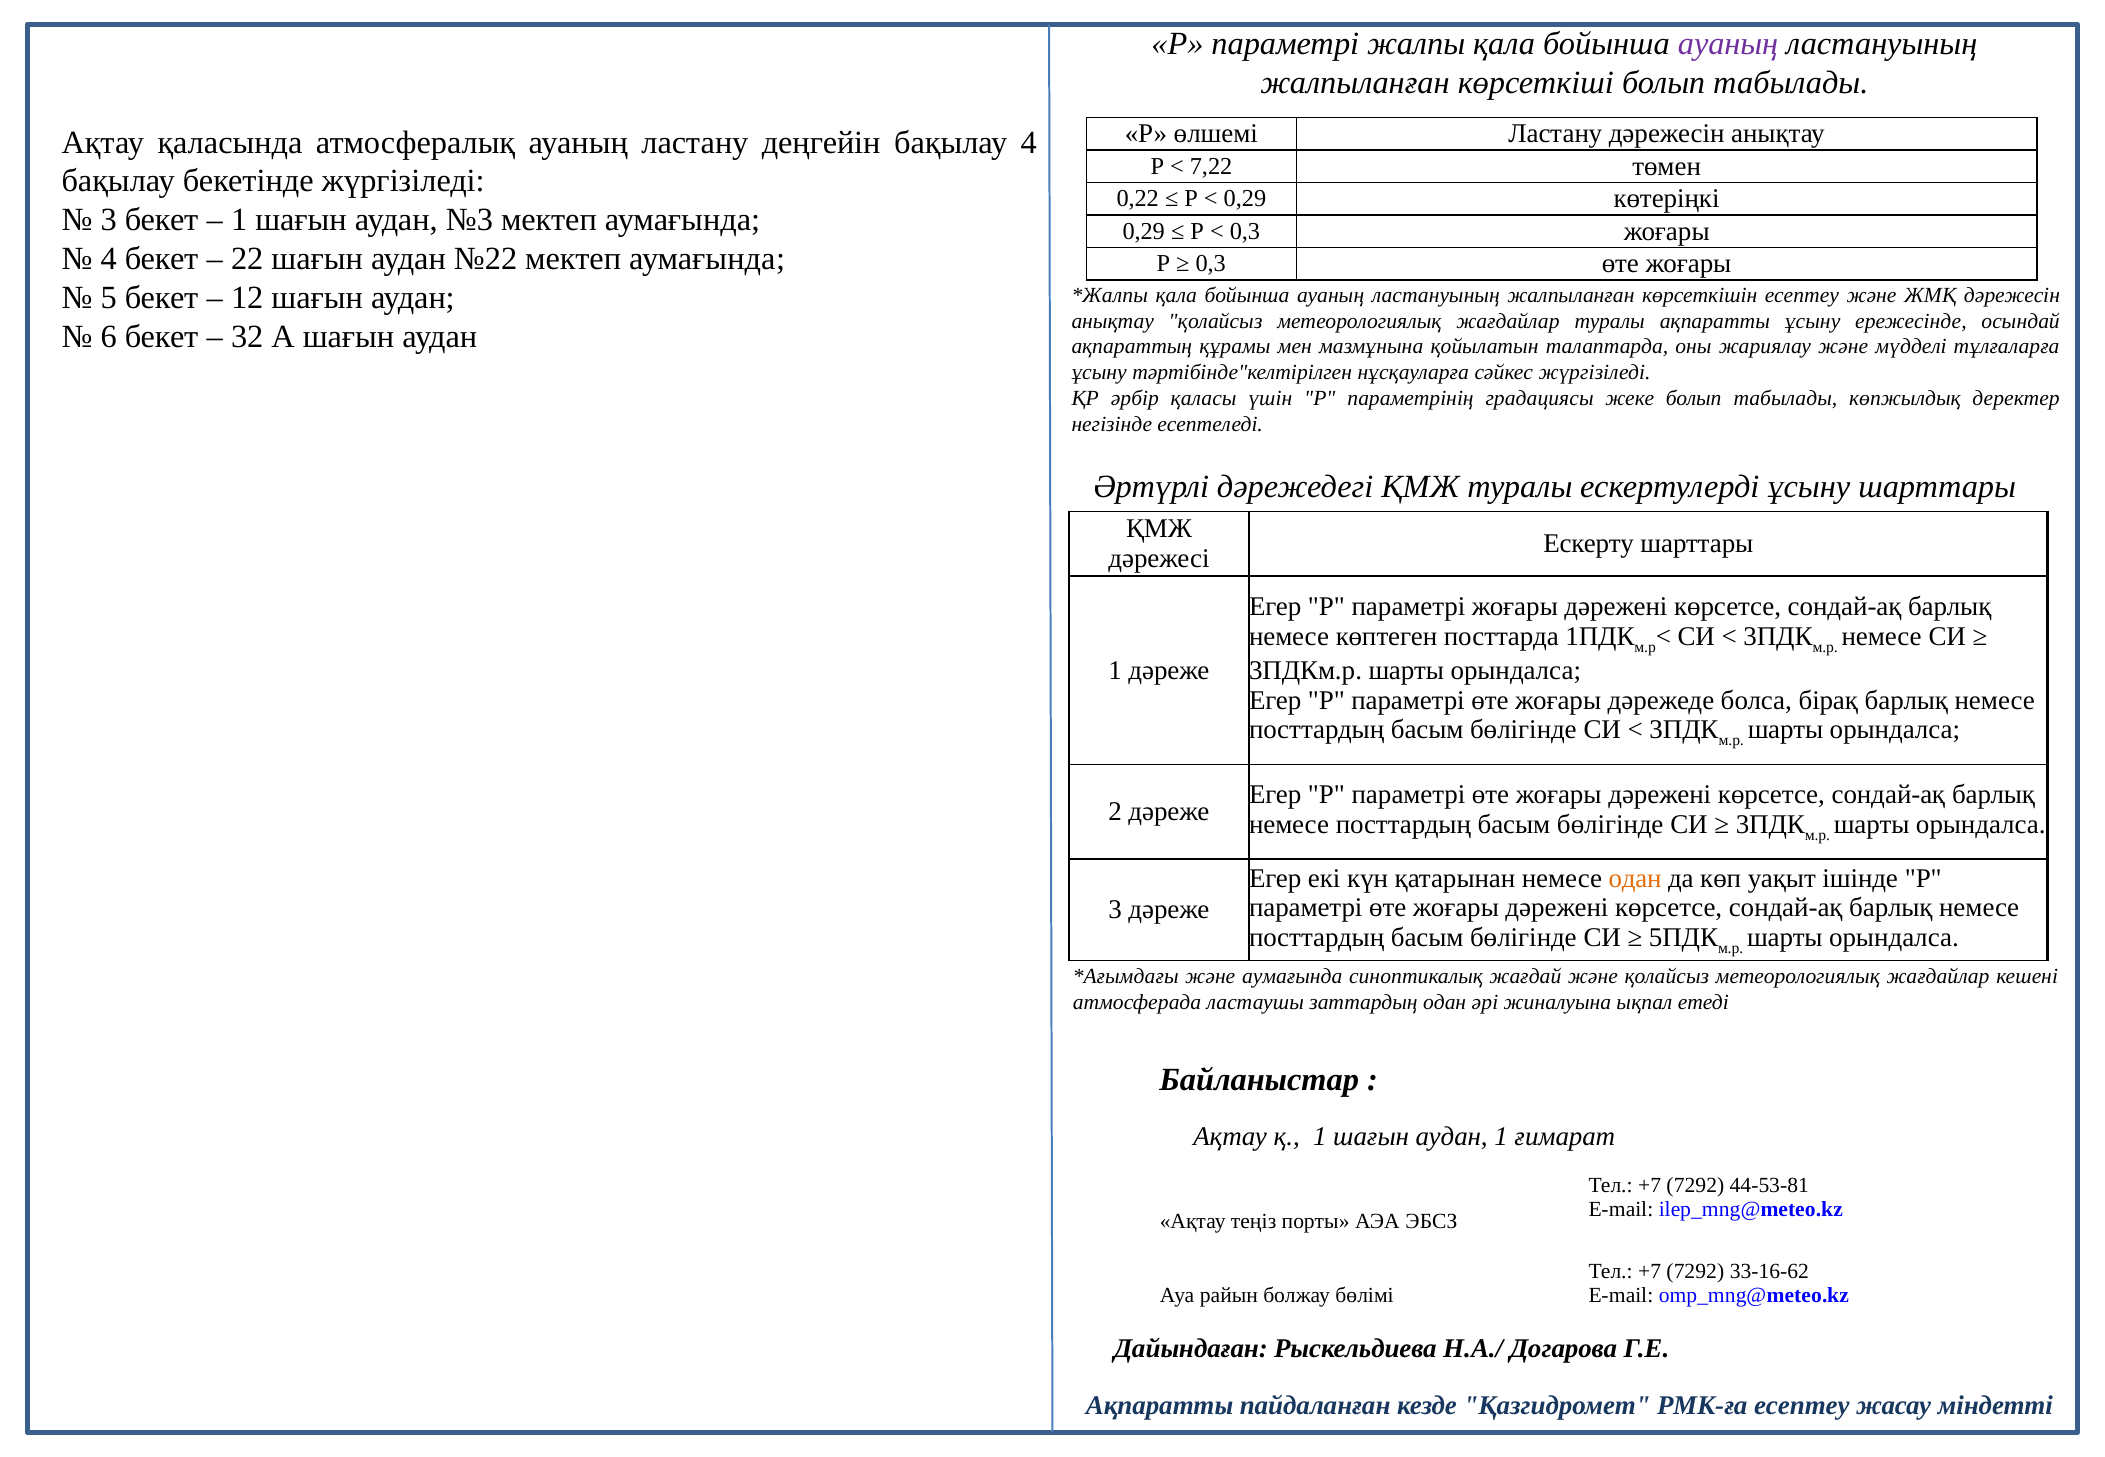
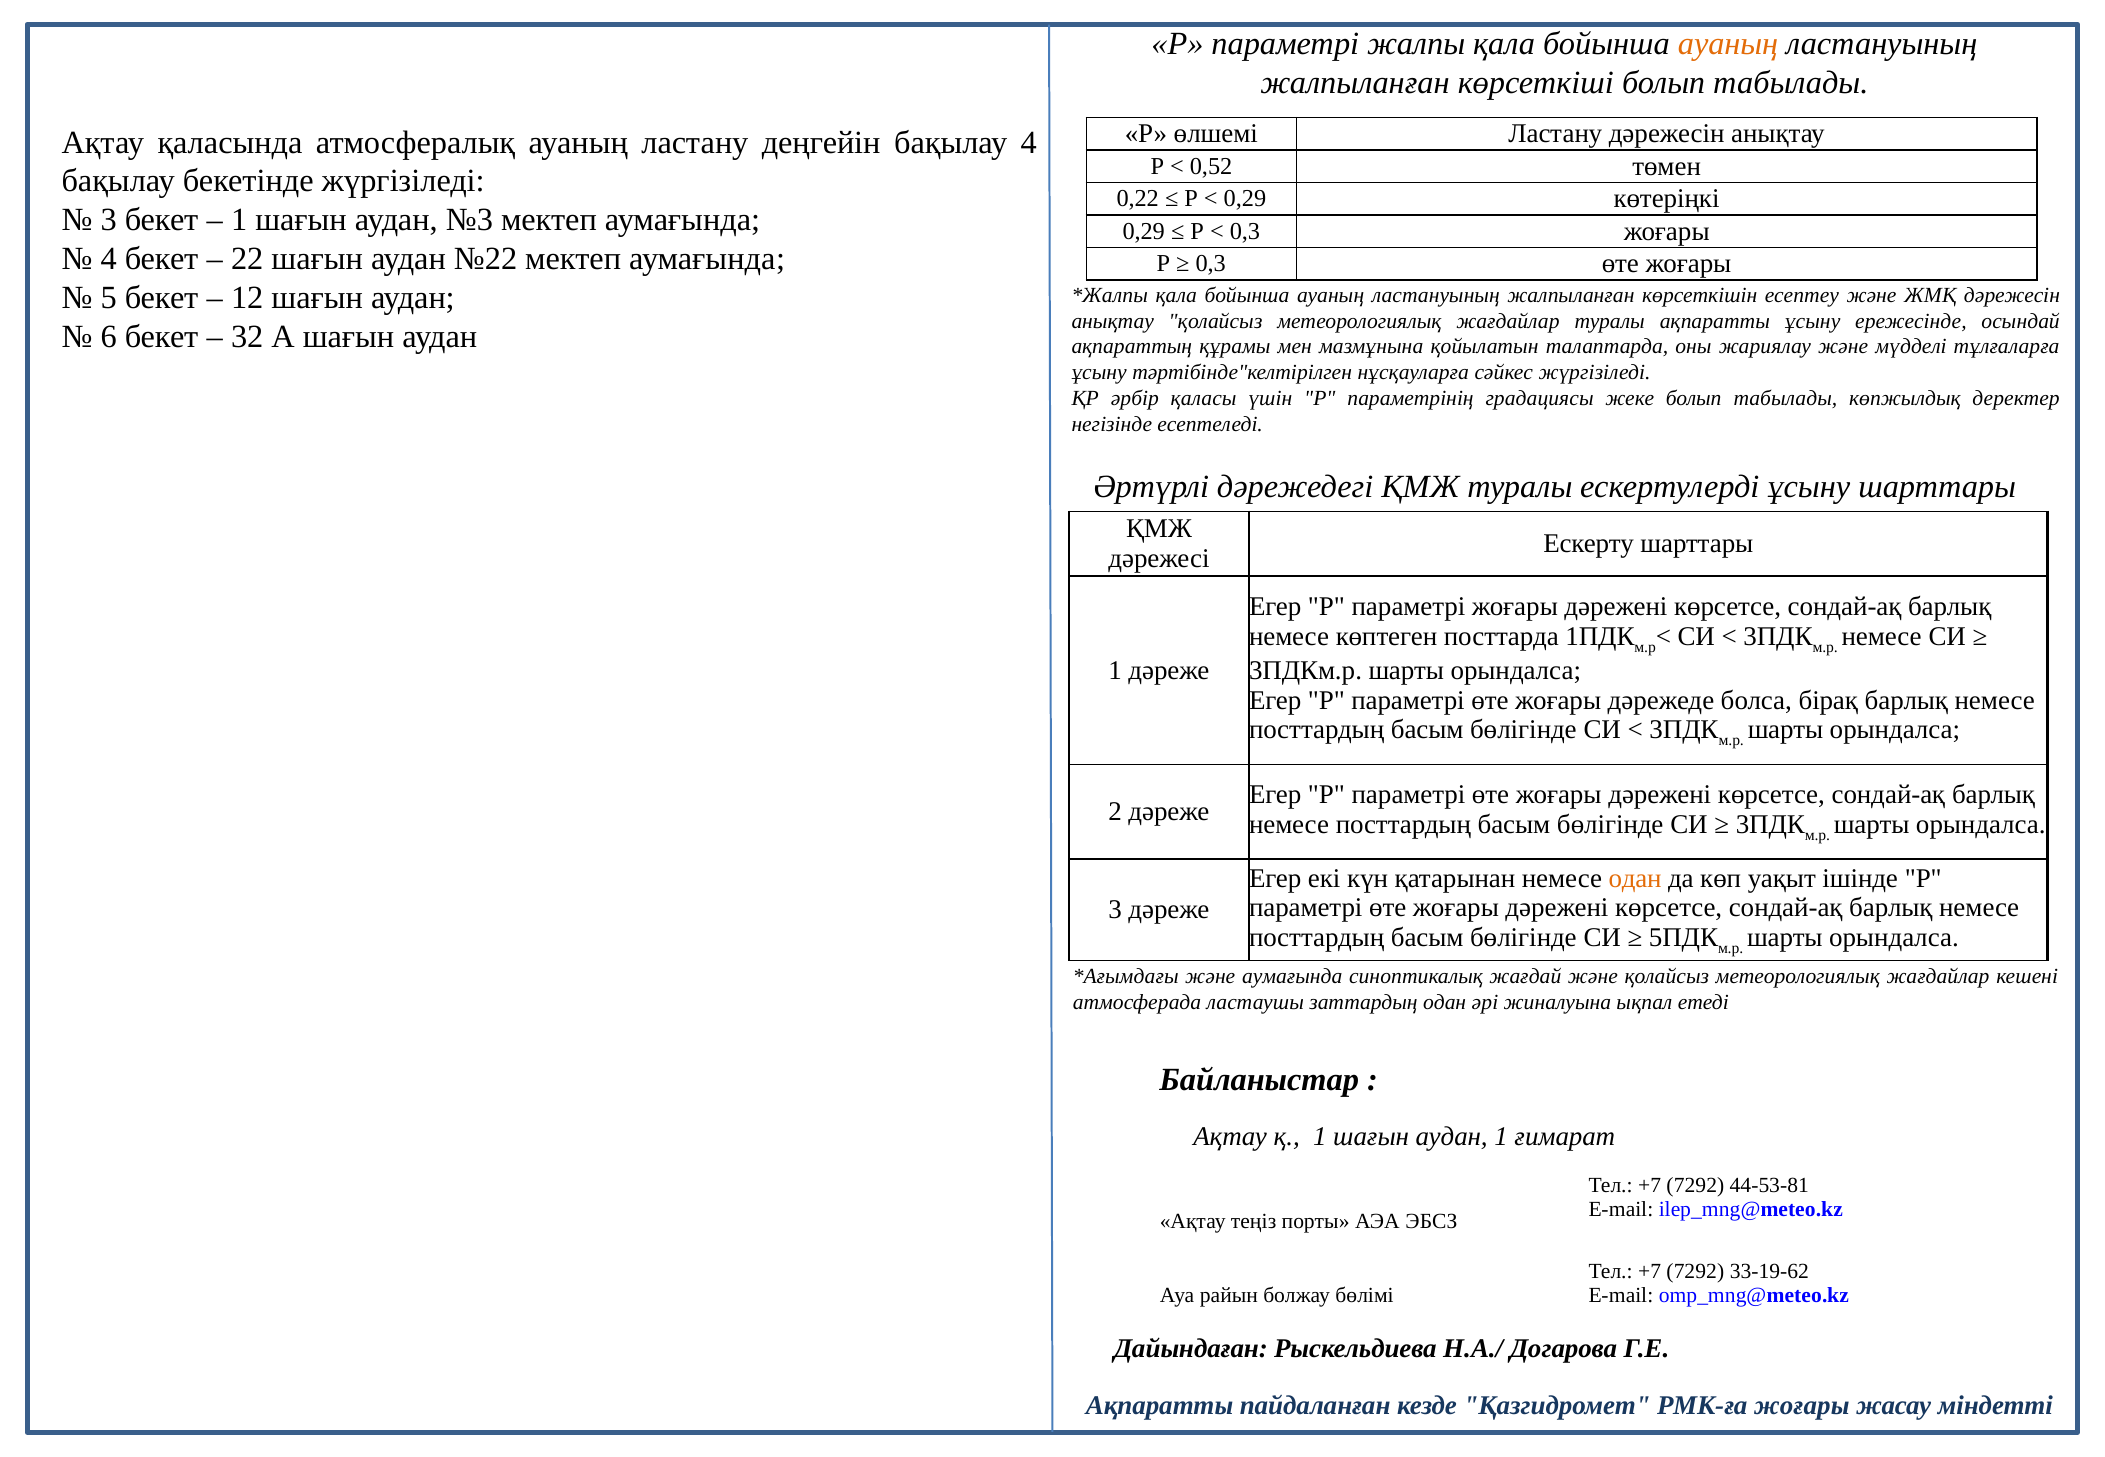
ауаның colour: purple -> orange (1728, 44)
7,22: 7,22 -> 0,52 (1211, 166)
33-16-62: 33-16-62 -> 33-19-62 (1769, 1271)
РМК-ға есептеу: есептеу -> жоғары (1802, 1406)
